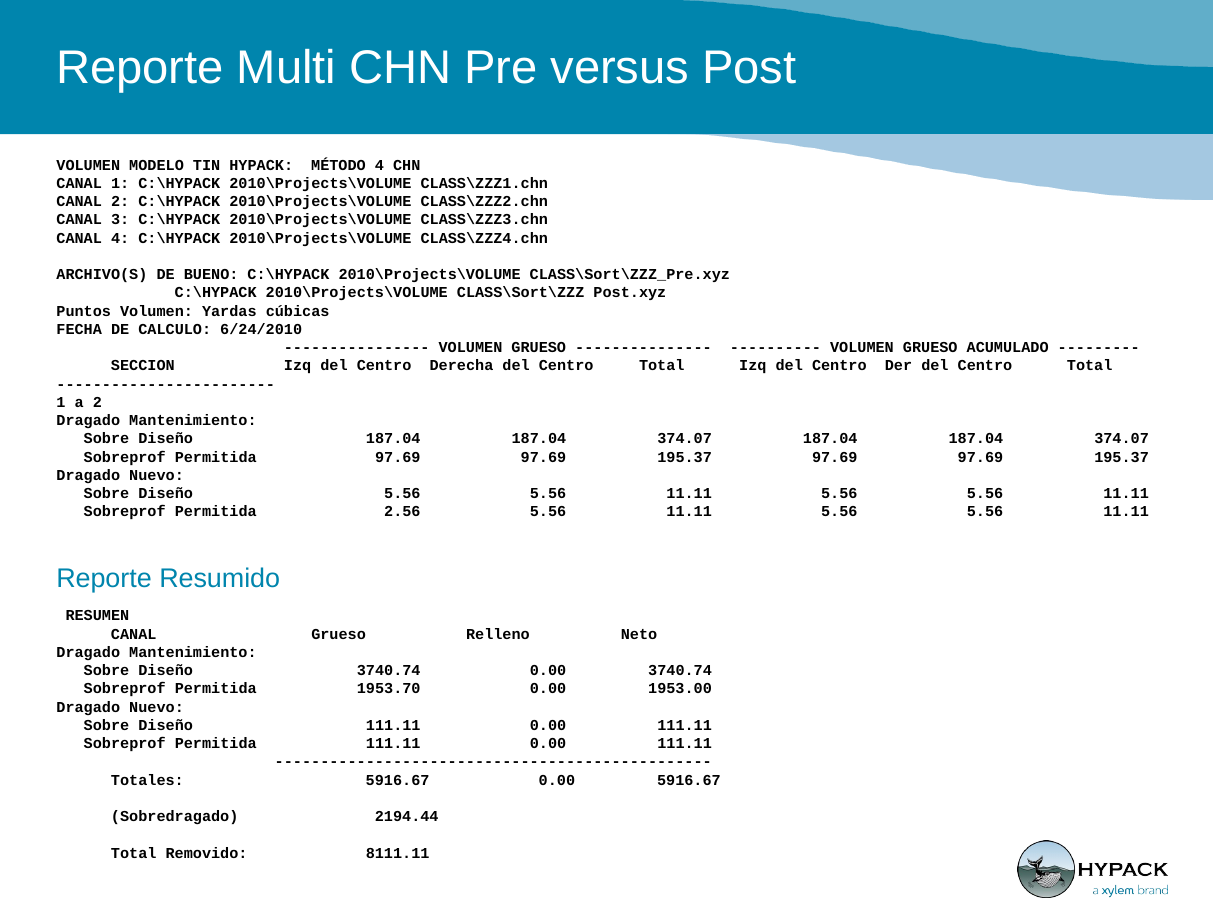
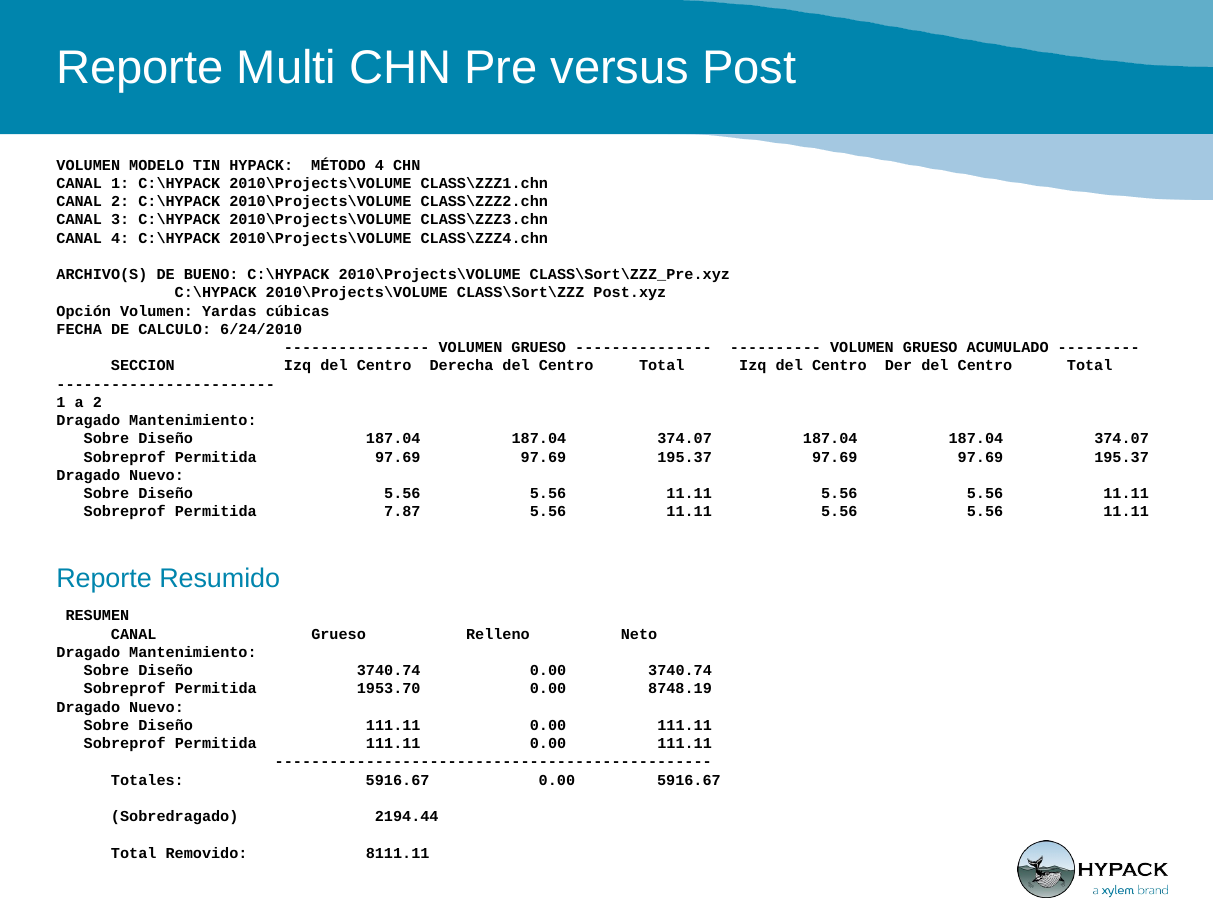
Puntos: Puntos -> Opción (84, 311)
2.56: 2.56 -> 7.87 (402, 512)
1953.00: 1953.00 -> 8748.19 (680, 689)
